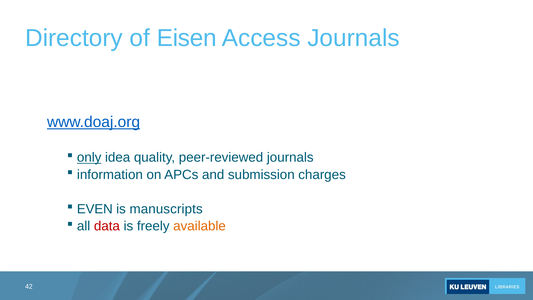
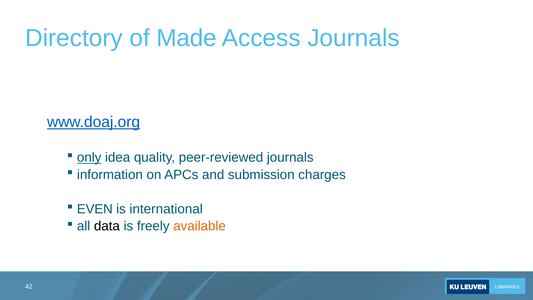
Eisen: Eisen -> Made (187, 38)
manuscripts: manuscripts -> international (166, 209)
data colour: red -> black (107, 226)
